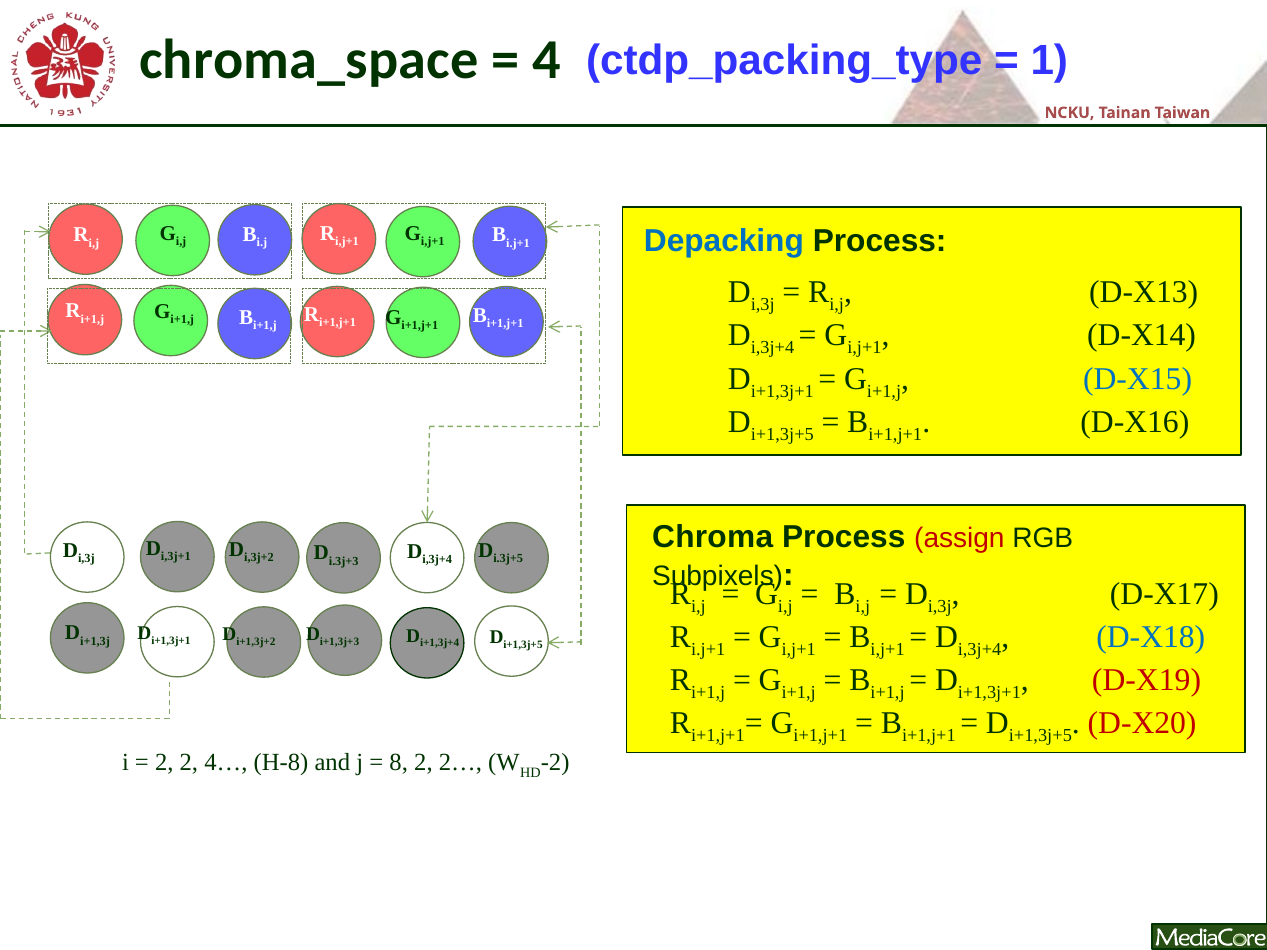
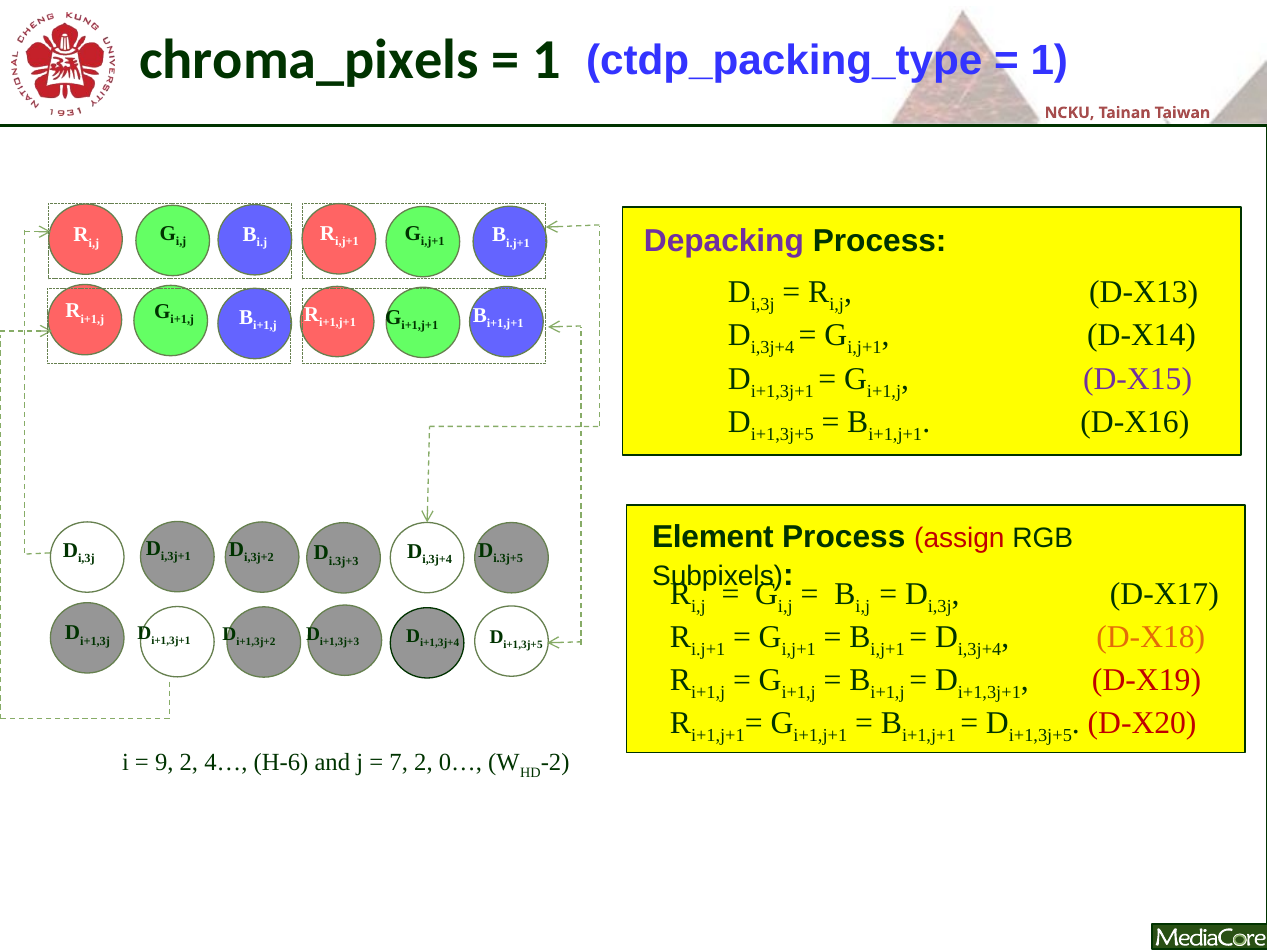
chroma_space: chroma_space -> chroma_pixels (309, 60)
4: 4 -> 1 (547, 60)
Depacking colour: blue -> purple (724, 241)
D-X15 colour: blue -> purple (1138, 379)
Chroma: Chroma -> Element (713, 537)
D-X18 colour: blue -> orange (1151, 637)
2: 2 -> 9 (164, 763)
H-8: H-8 -> H-6 (281, 763)
8: 8 -> 7 (399, 763)
2…: 2… -> 0… (460, 763)
